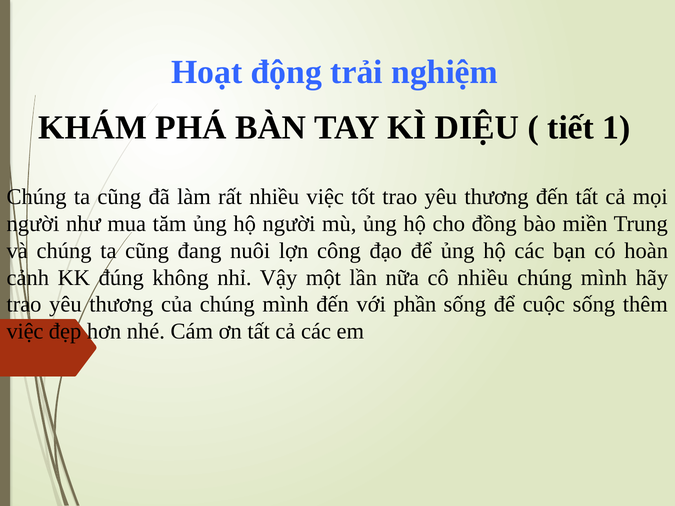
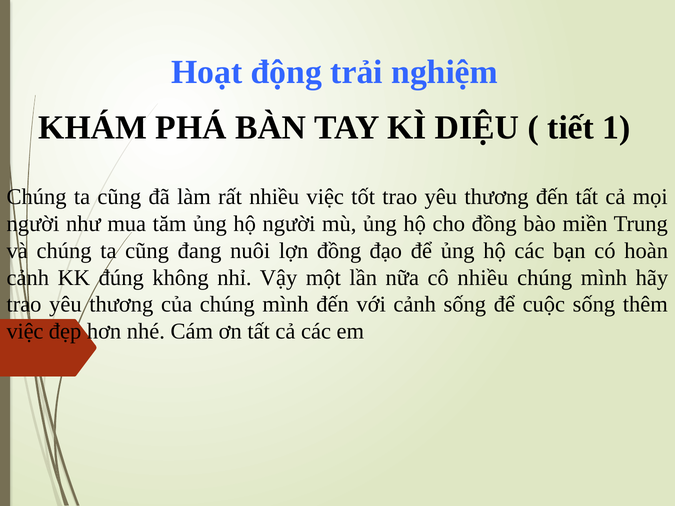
lợn công: công -> đồng (339, 251)
với phần: phần -> cảnh (415, 305)
